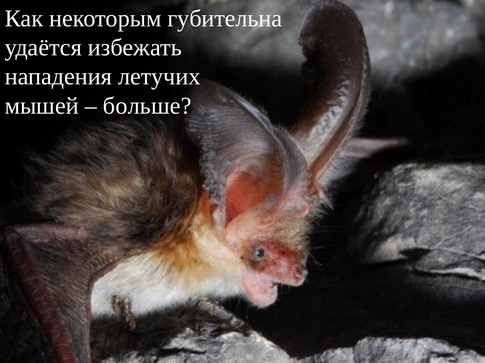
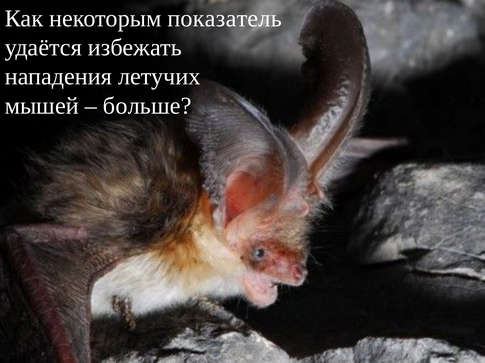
губительна: губительна -> показатель (225, 19)
